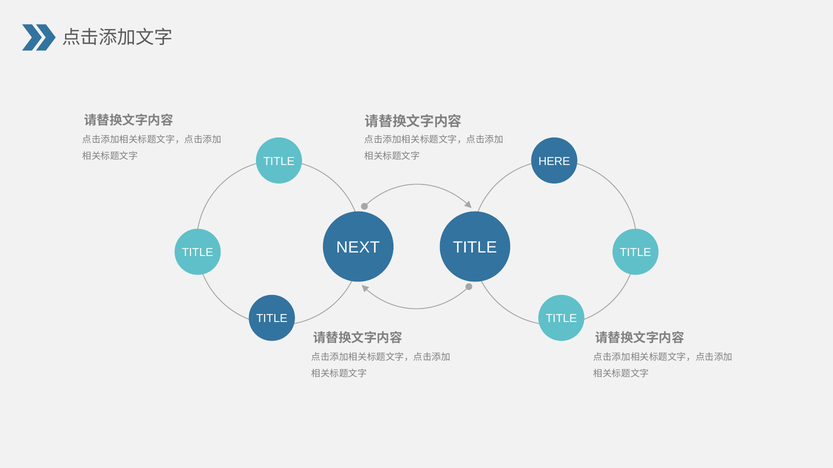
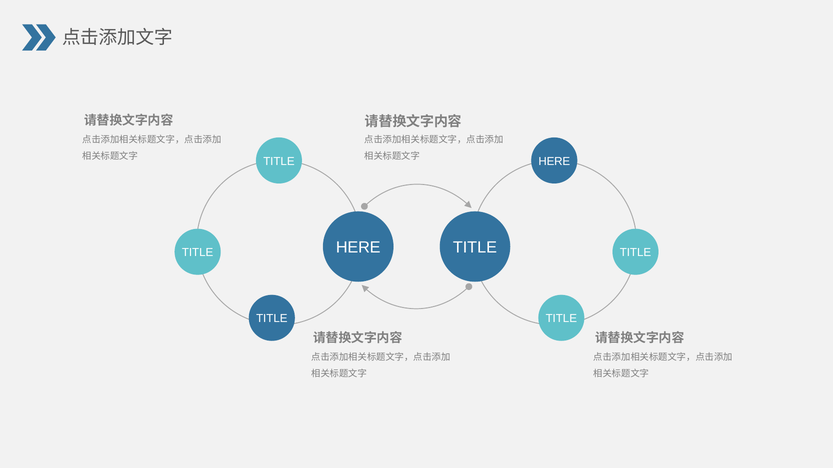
NEXT: NEXT -> HERE (358, 248)
